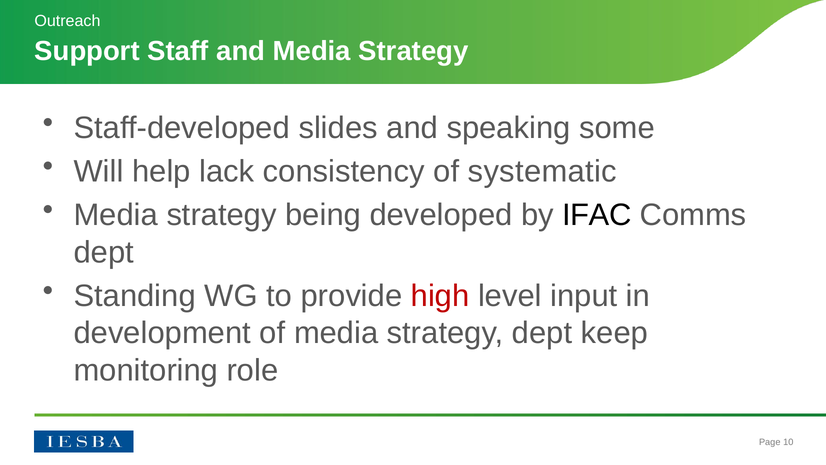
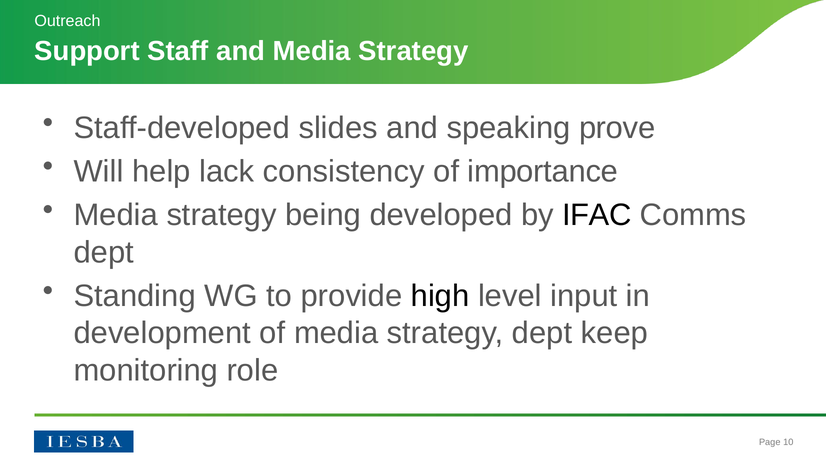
some: some -> prove (617, 128)
systematic: systematic -> importance (543, 172)
high colour: red -> black (440, 296)
